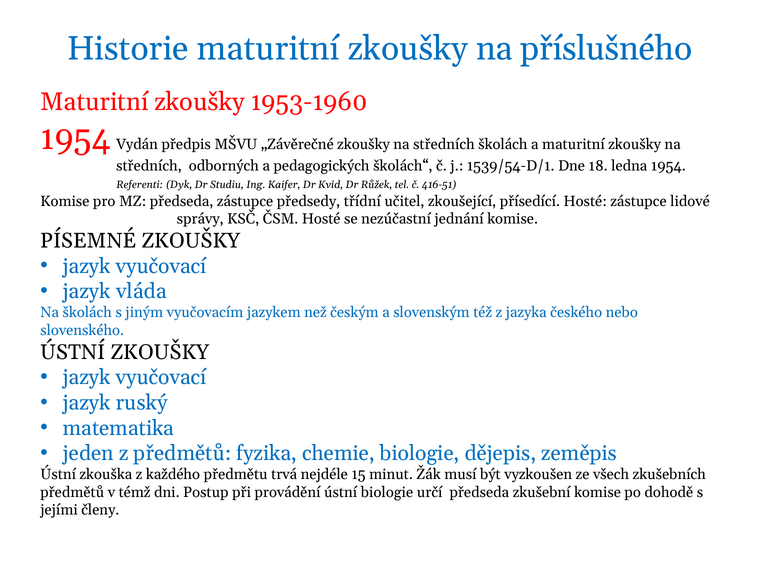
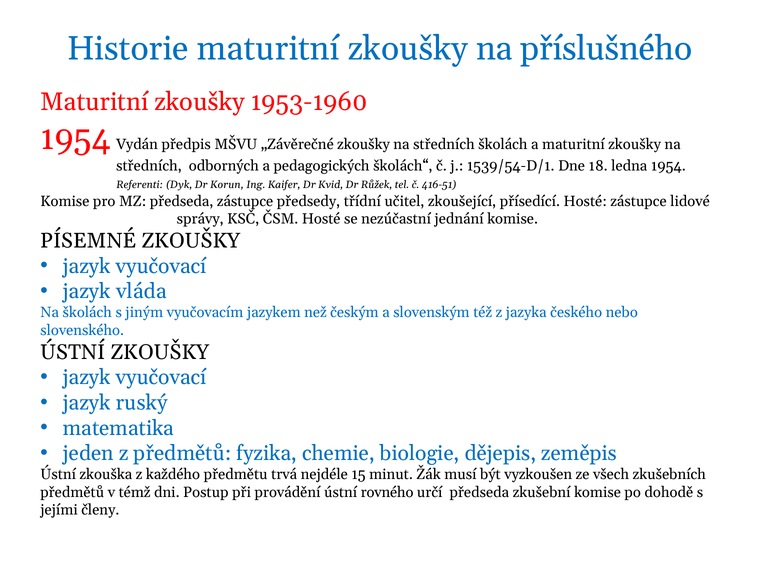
Studiu: Studiu -> Korun (227, 185)
ústní biologie: biologie -> rovného (387, 492)
